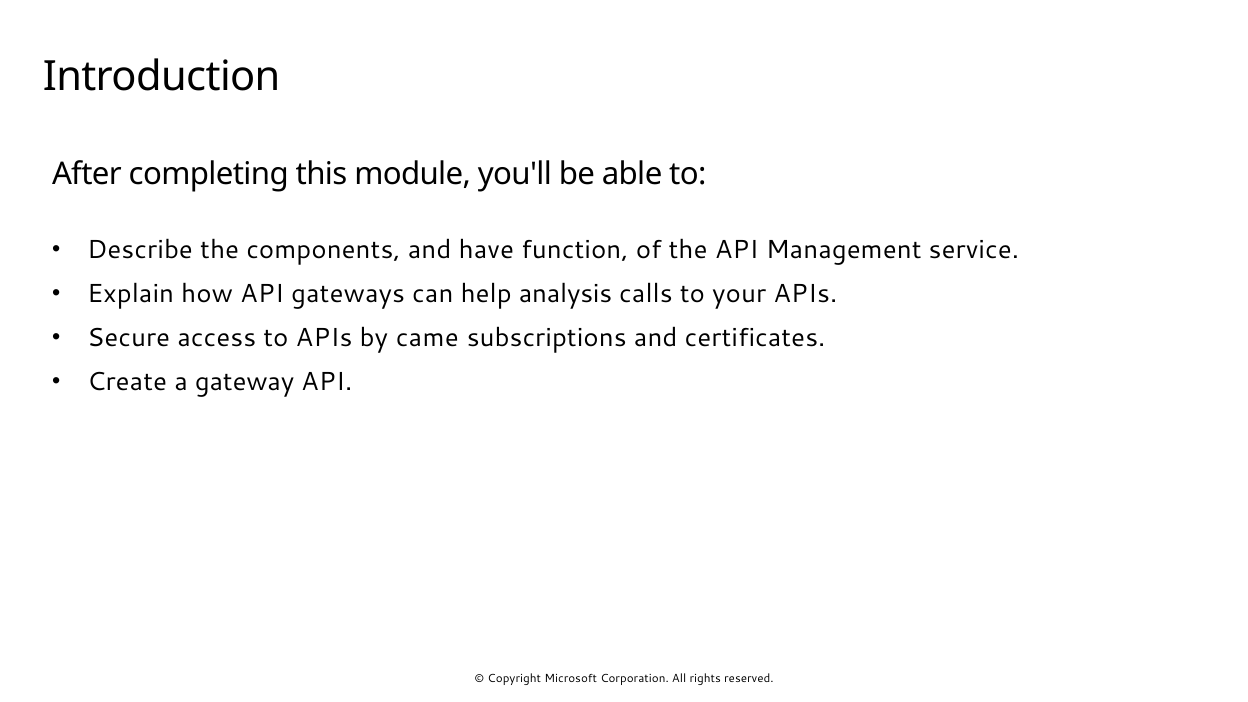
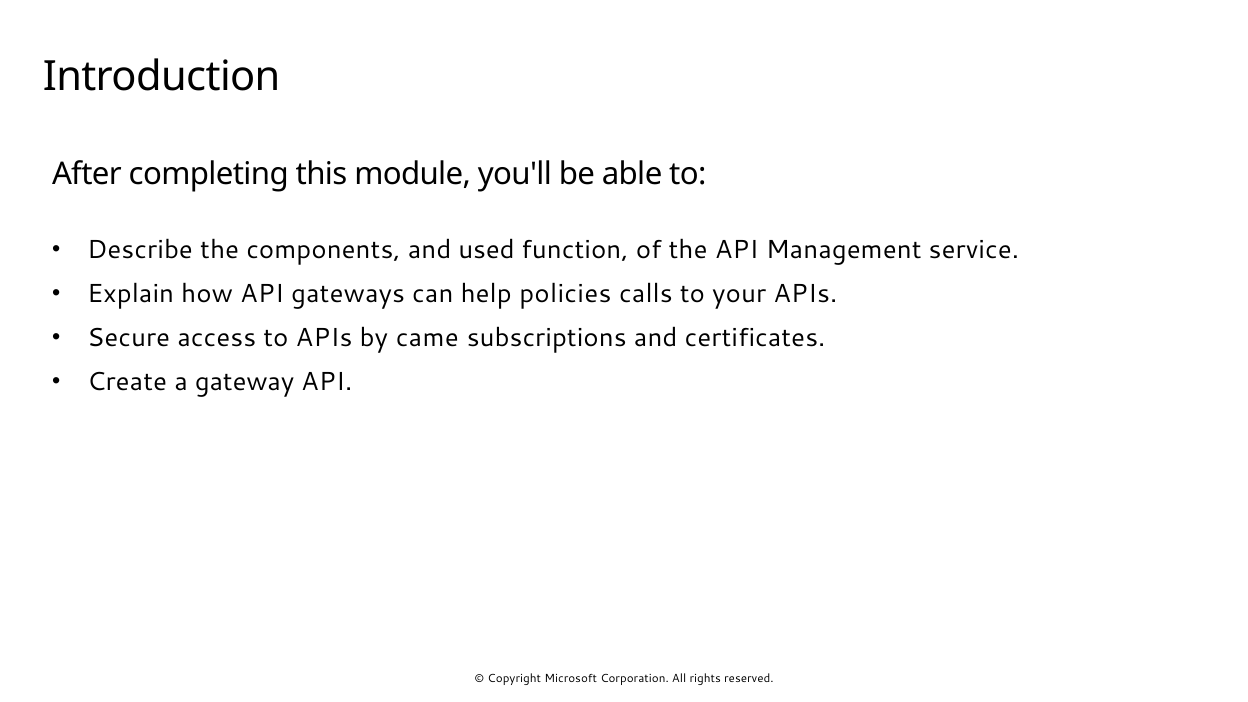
have: have -> used (487, 250)
analysis: analysis -> policies (565, 294)
